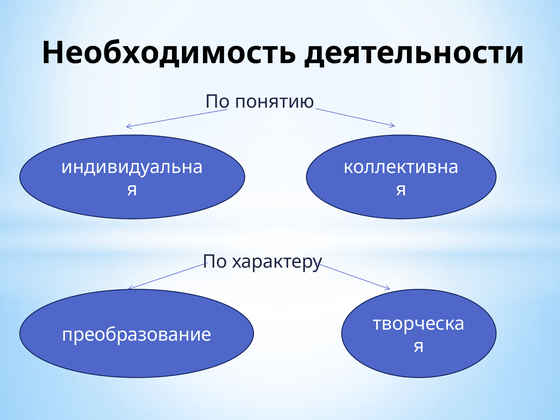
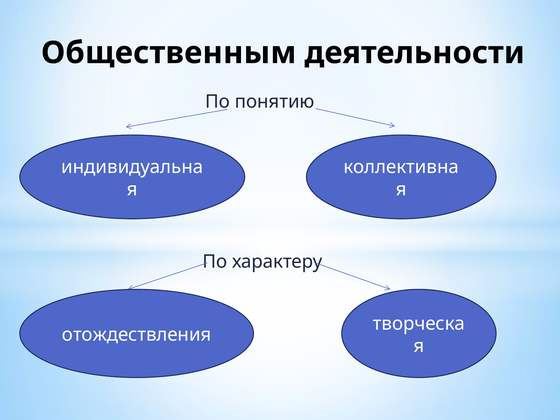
Необходимость: Необходимость -> Общественным (169, 53)
преобразование: преобразование -> отождествления (137, 335)
